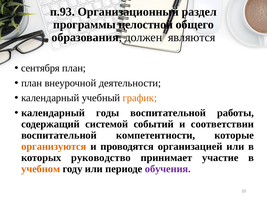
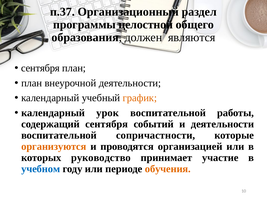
п.93: п.93 -> п.37 (62, 12)
годы: годы -> урок (108, 113)
содержащий системой: системой -> сентября (107, 124)
и соответствии: соответствии -> деятельности (222, 124)
компетентности: компетентности -> сопричастности (156, 135)
учебном colour: orange -> blue (41, 169)
обучения colour: purple -> orange (168, 169)
